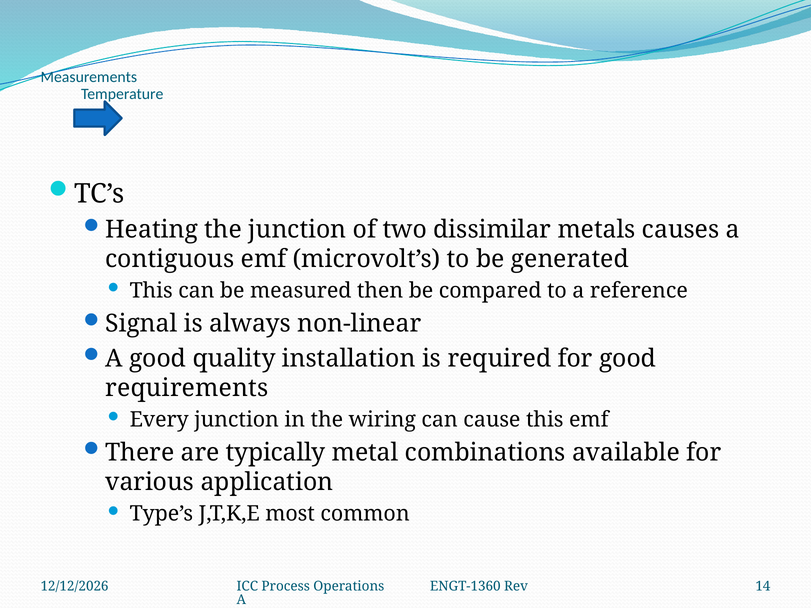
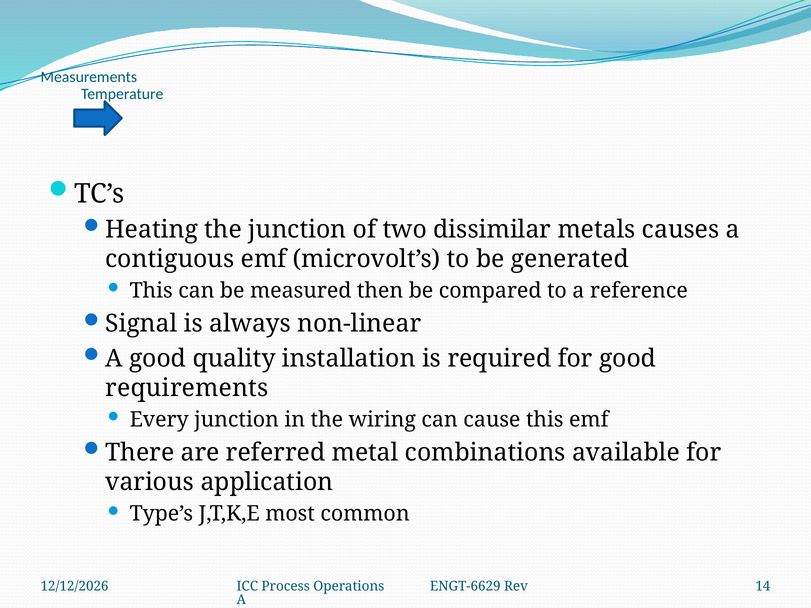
typically: typically -> referred (276, 453)
ENGT-1360: ENGT-1360 -> ENGT-6629 (465, 587)
